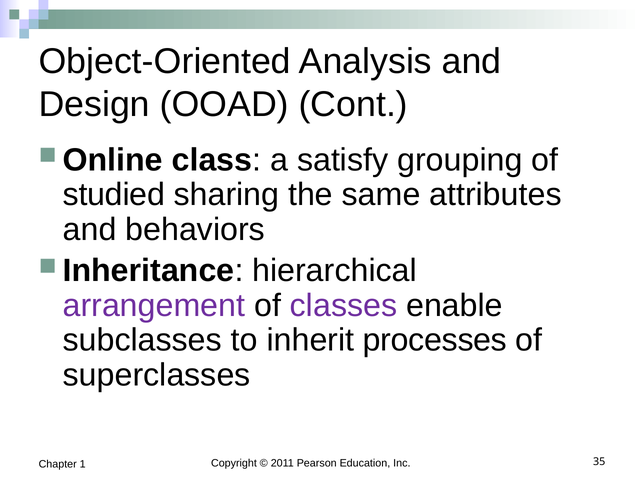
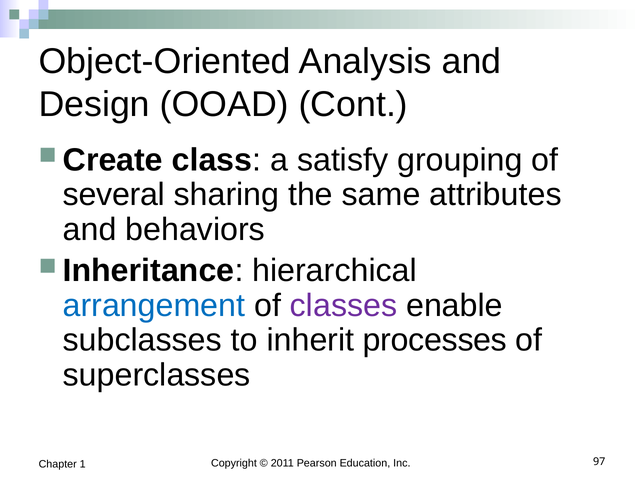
Online: Online -> Create (113, 160)
studied: studied -> several (114, 195)
arrangement colour: purple -> blue (154, 306)
35: 35 -> 97 (599, 462)
